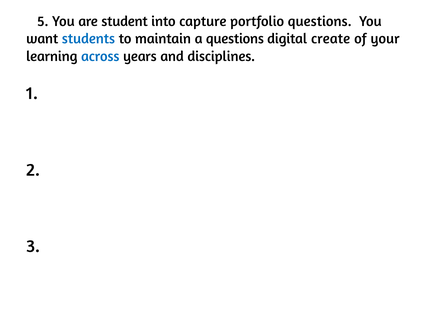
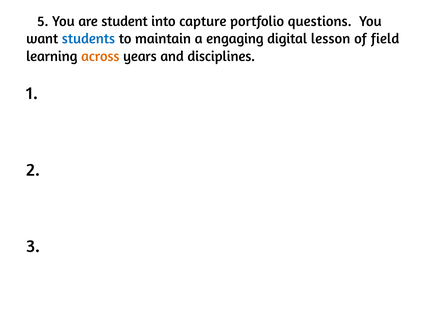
a questions: questions -> engaging (235, 39)
create: create -> lesson (331, 39)
your: your -> field (385, 39)
across colour: blue -> orange (100, 56)
